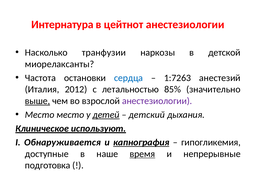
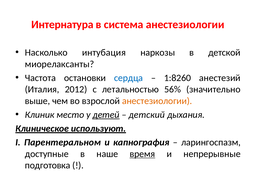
цейтнот: цейтнот -> система (124, 24)
транфузии: транфузии -> интубация (104, 53)
1:7263: 1:7263 -> 1:8260 (178, 78)
85%: 85% -> 56% (173, 89)
выше underline: present -> none (38, 101)
анестезиологии colour: purple -> orange (157, 101)
Место: Место -> Клиник (40, 115)
Обнаруживается: Обнаруживается -> Парентеральном (62, 142)
капнография underline: present -> none (141, 142)
гипогликемия: гипогликемия -> ларингоспазм (211, 142)
